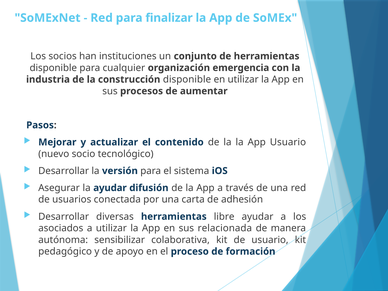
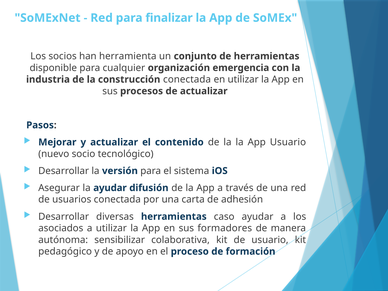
instituciones: instituciones -> herramienta (128, 56)
construcción disponible: disponible -> conectada (187, 79)
de aumentar: aumentar -> actualizar (204, 91)
libre: libre -> caso (224, 217)
relacionada: relacionada -> formadores (225, 228)
